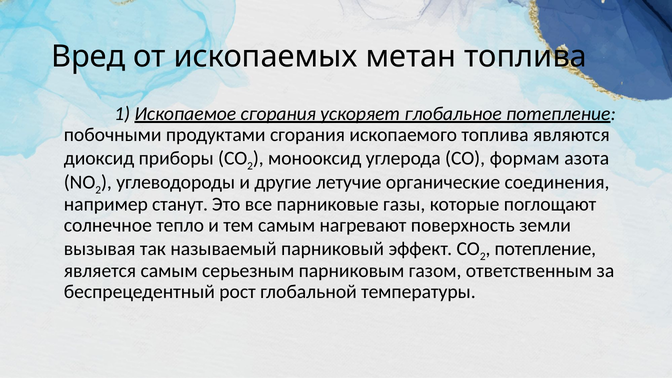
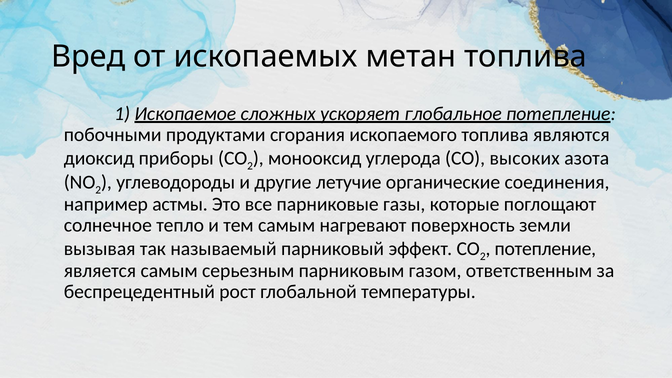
Ископаемое сгорания: сгорания -> сложных (278, 114)
формам: формам -> высоких (525, 158)
станут: станут -> астмы (180, 204)
